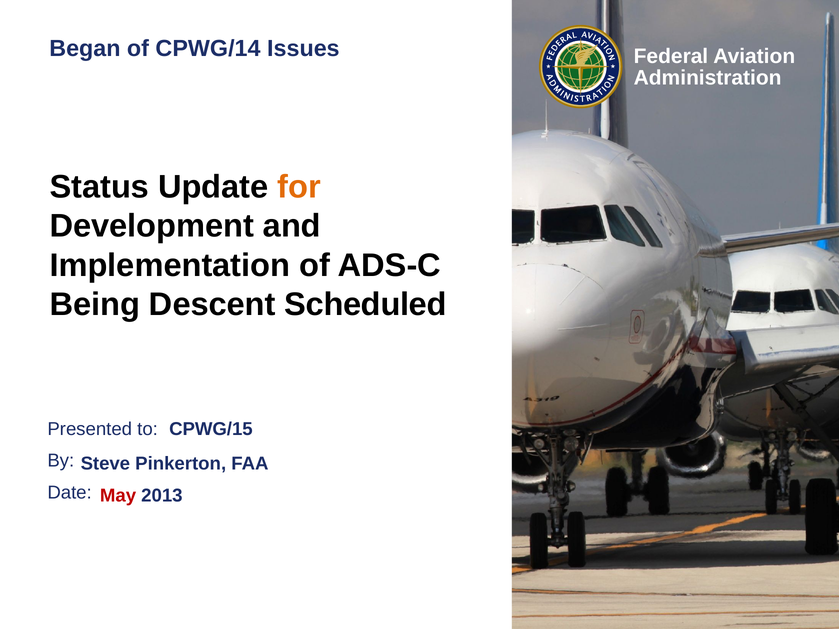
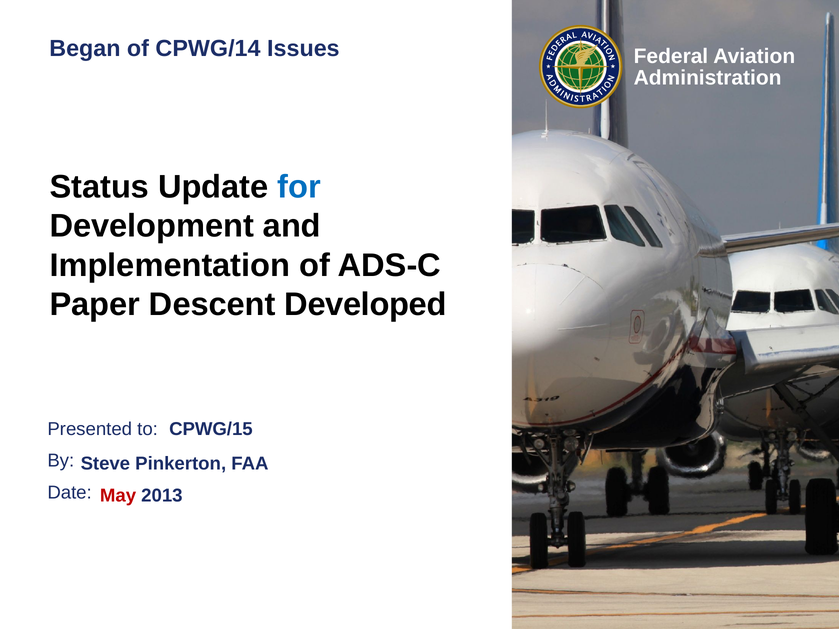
for colour: orange -> blue (299, 187)
Being: Being -> Paper (95, 305)
Scheduled: Scheduled -> Developed (365, 305)
